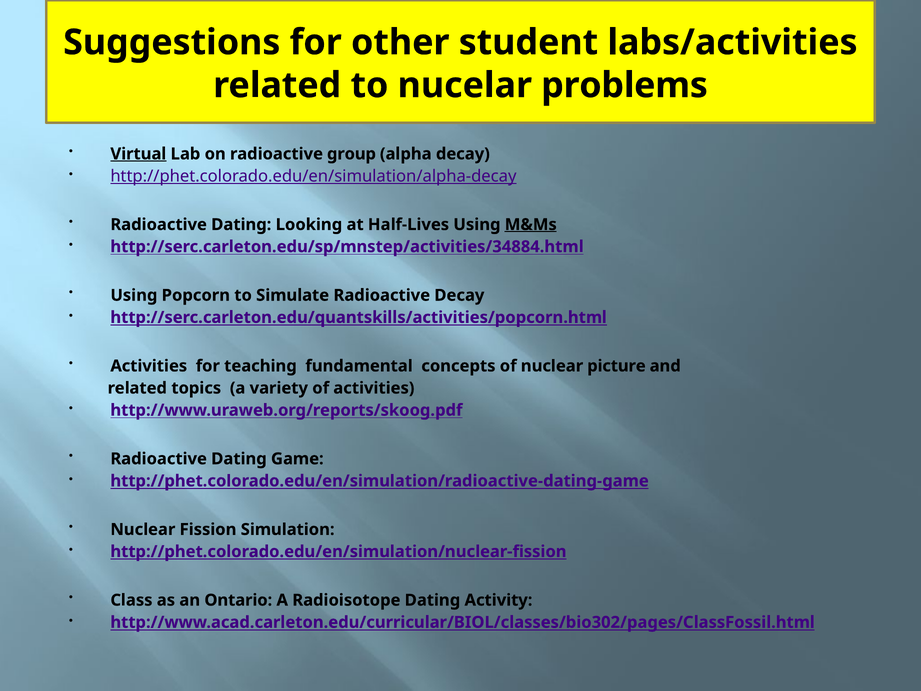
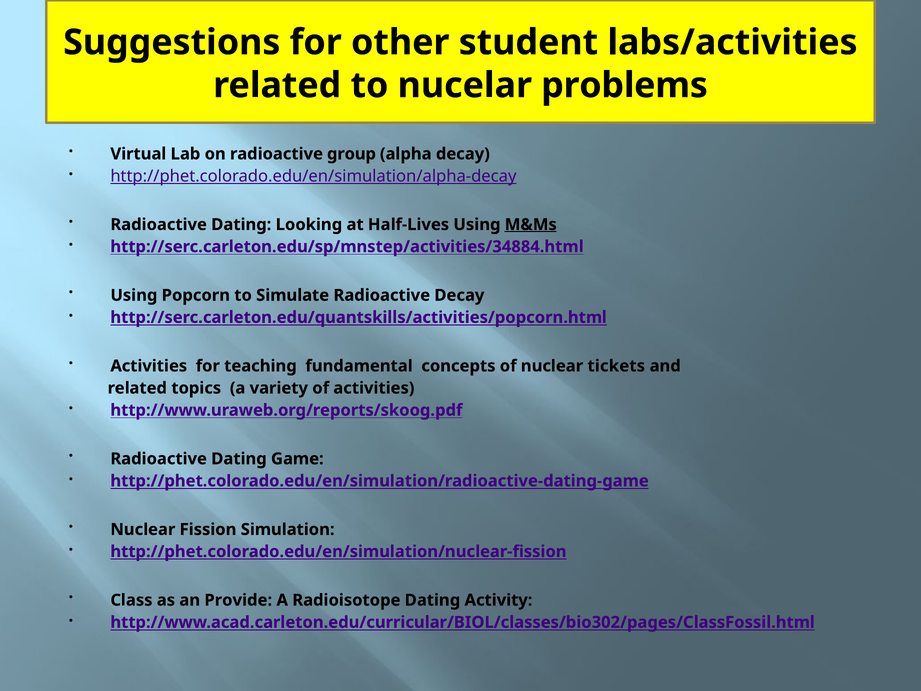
Virtual underline: present -> none (138, 154)
picture: picture -> tickets (616, 366)
Ontario: Ontario -> Provide (238, 600)
